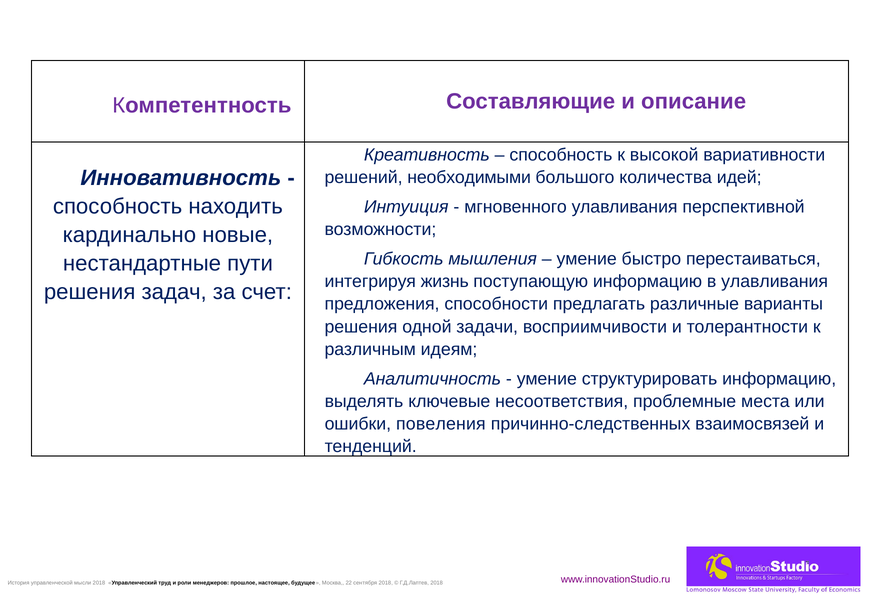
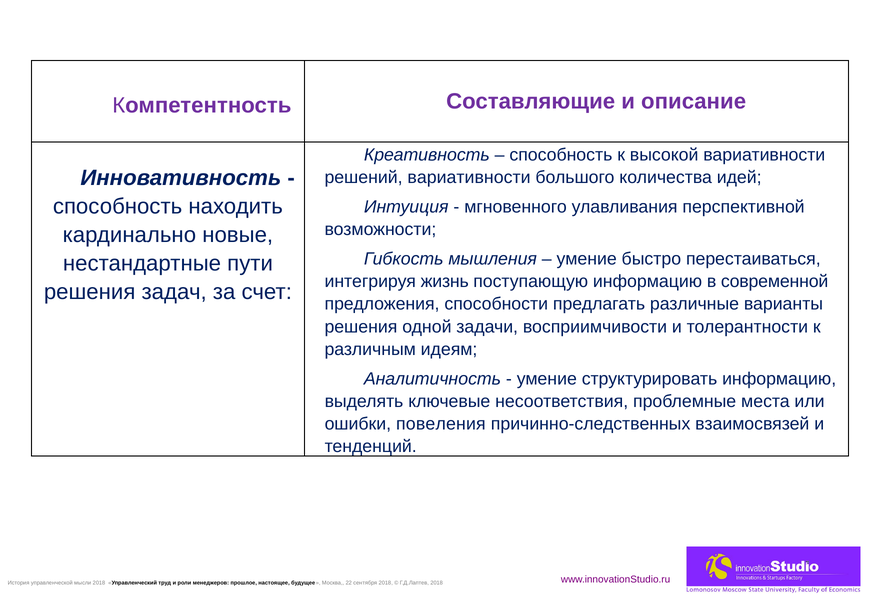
решений необходимыми: необходимыми -> вариативности (469, 178)
в улавливания: улавливания -> современной (775, 282)
